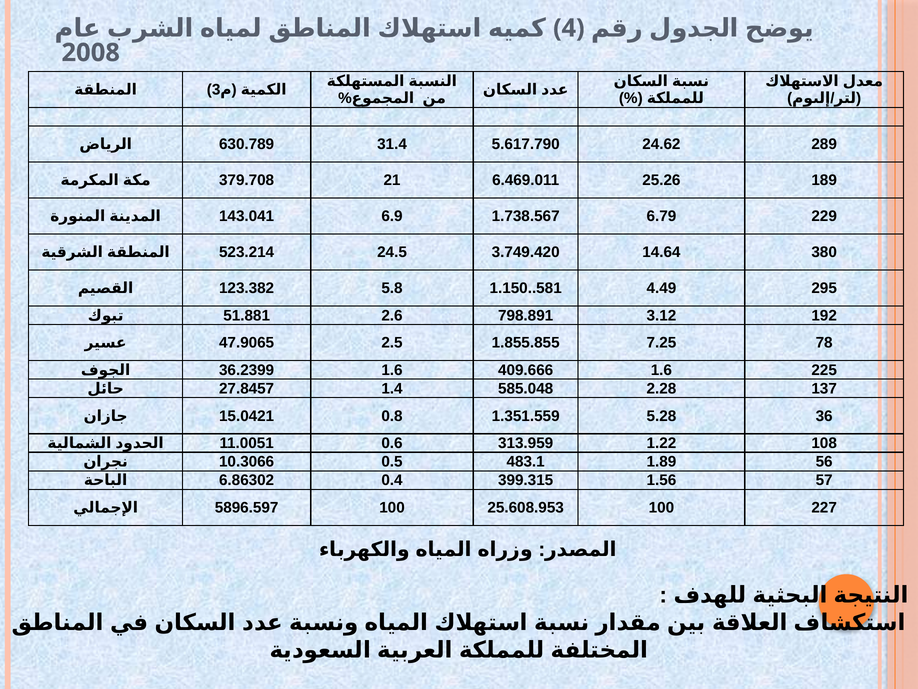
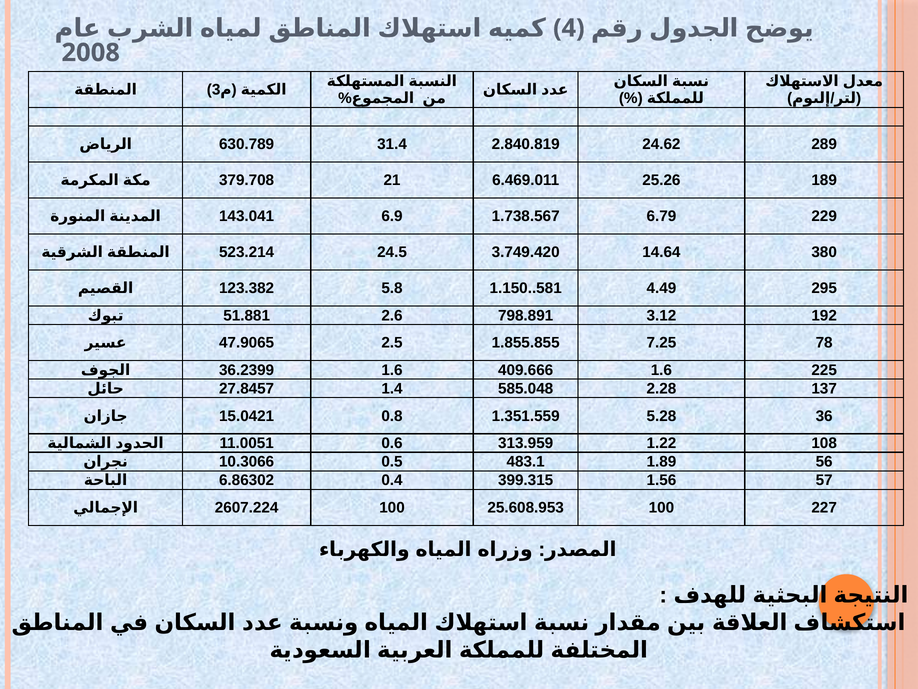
5.617.790: 5.617.790 -> 2.840.819 (526, 144)
5896.597: 5896.597 -> 2607.224 (247, 507)
